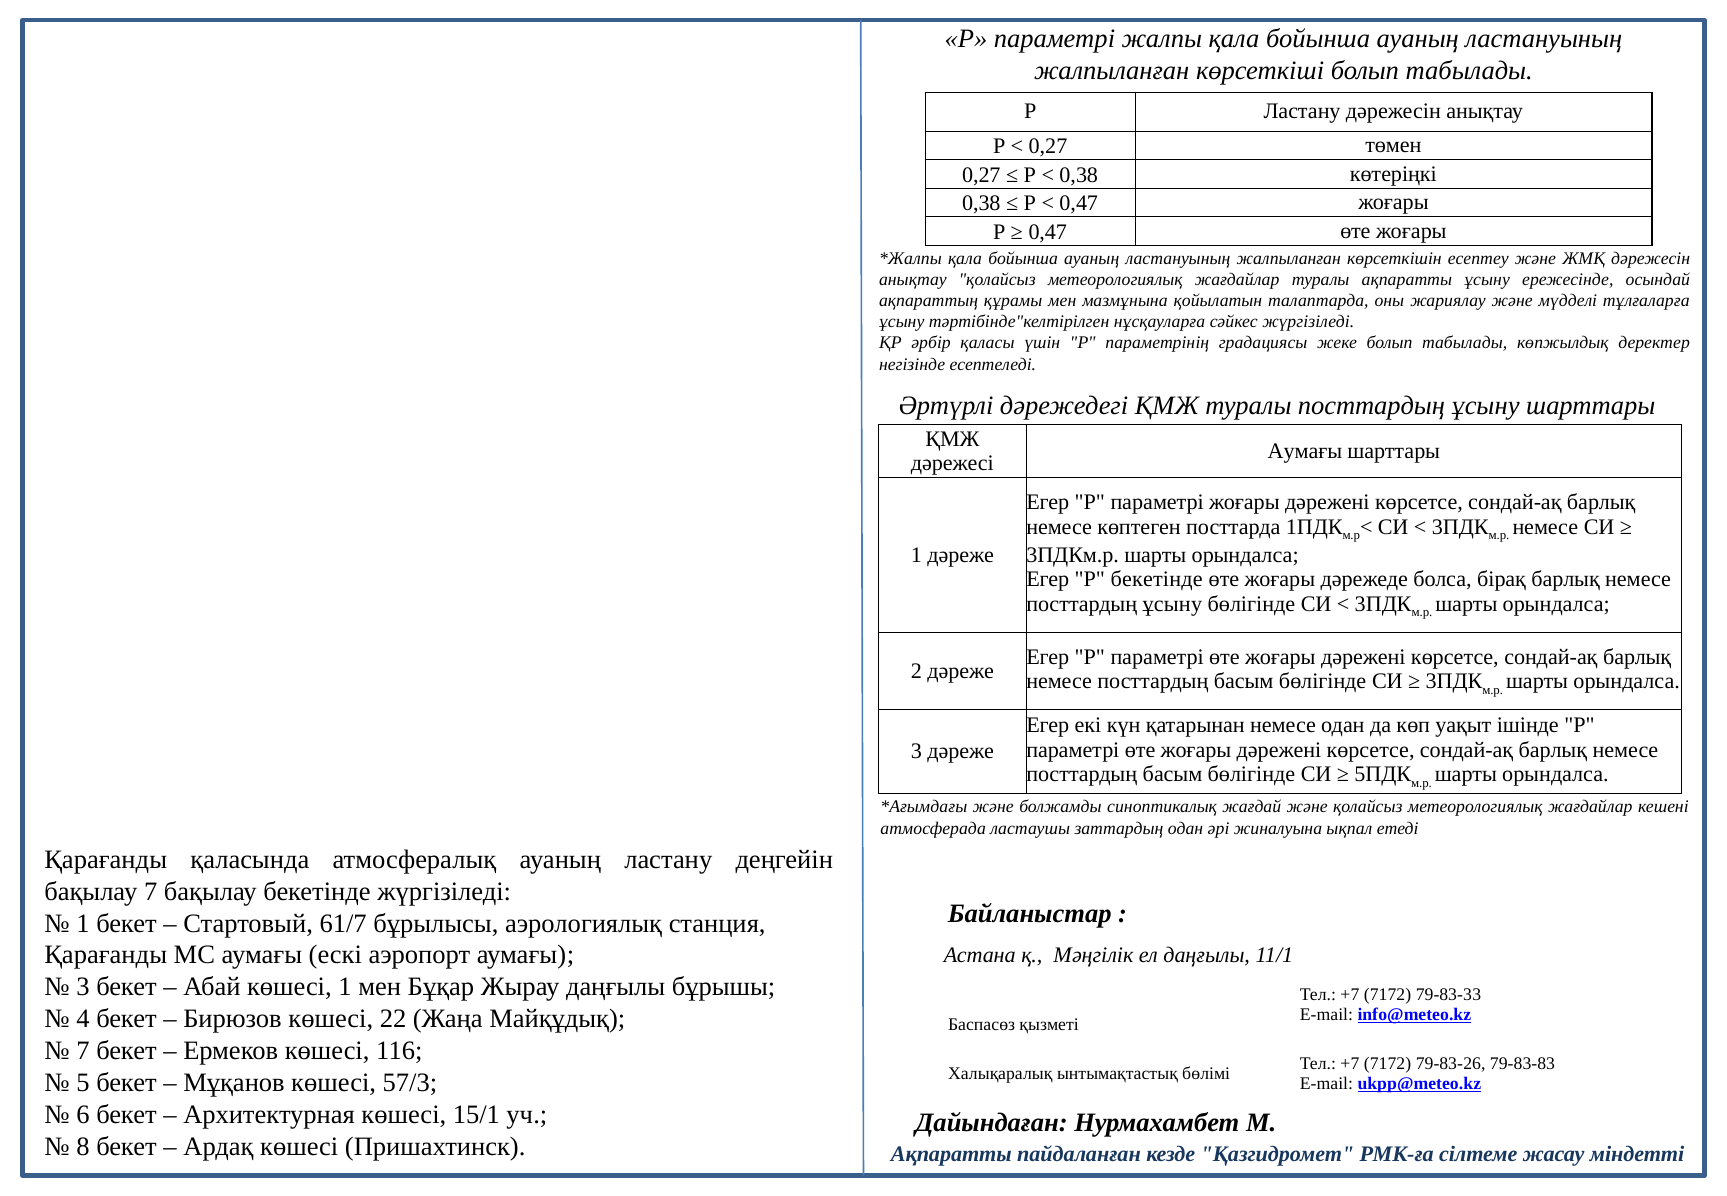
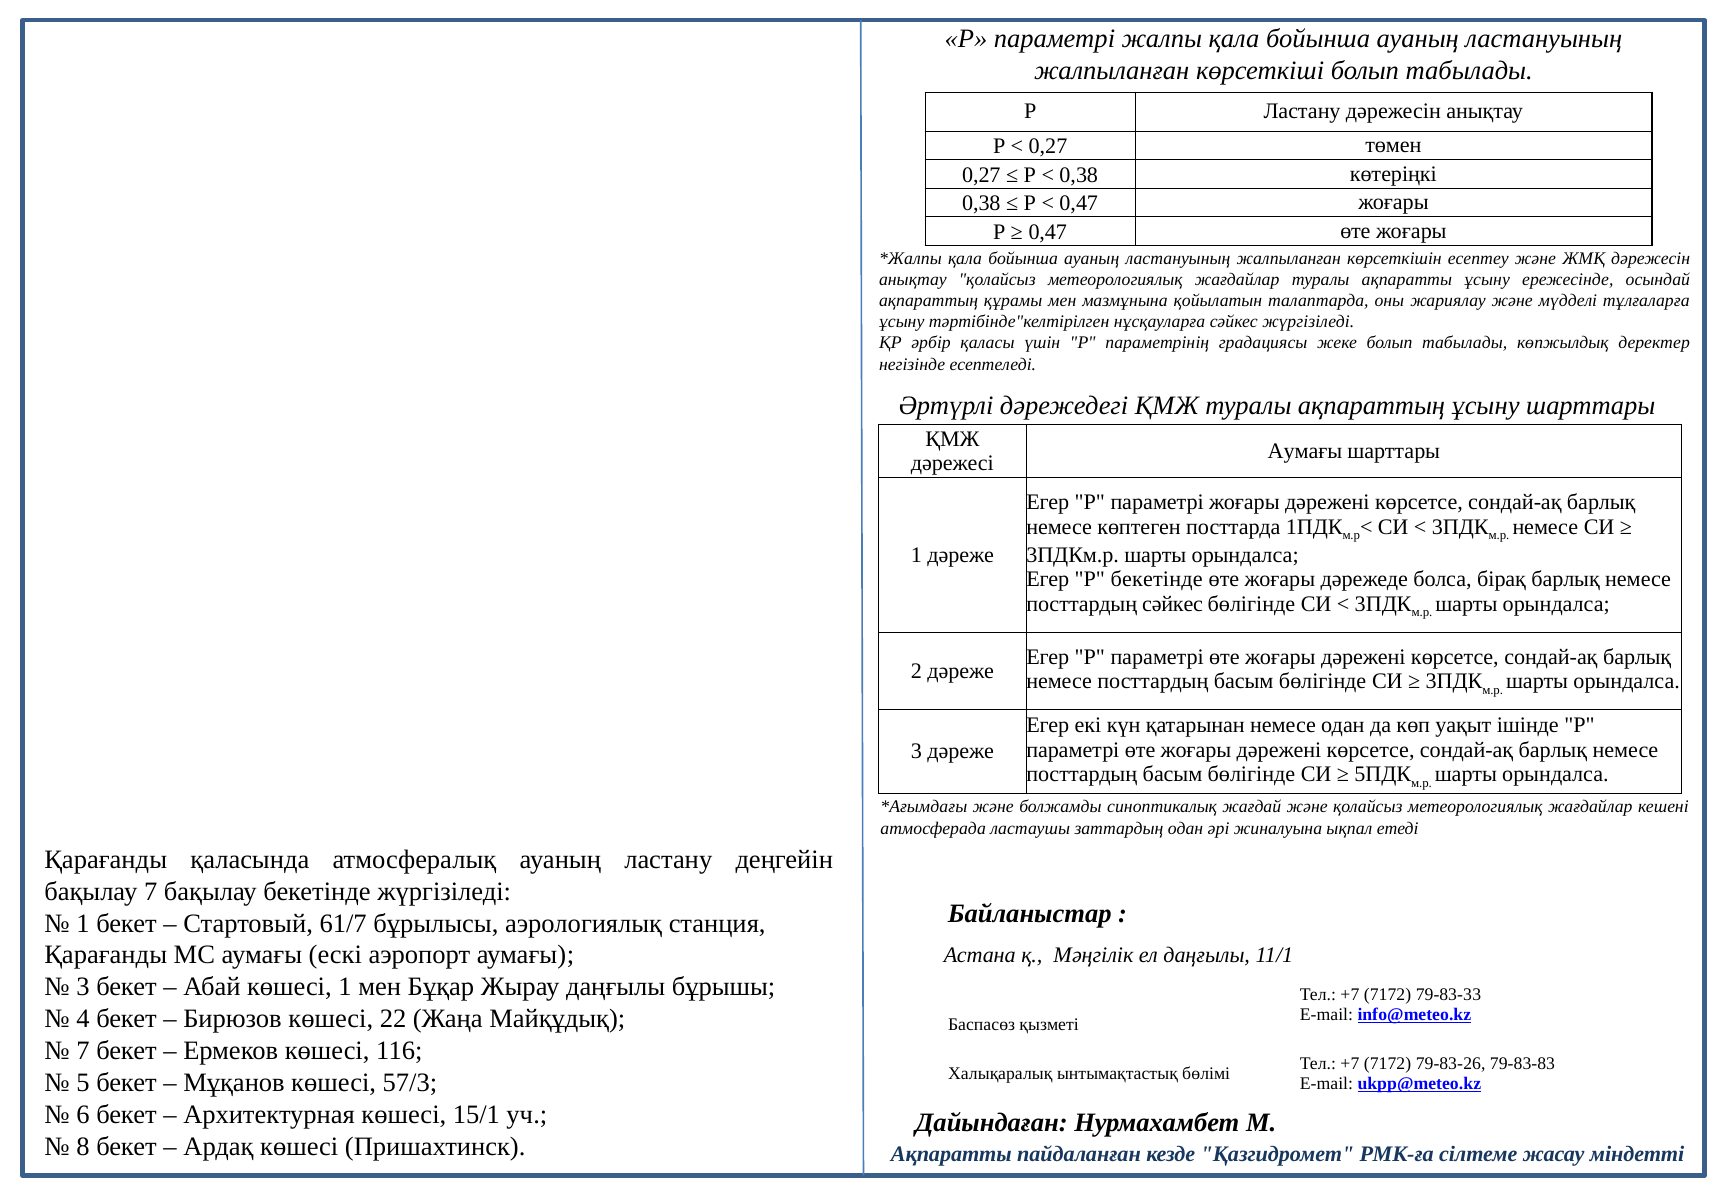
туралы посттардың: посттардың -> ақпараттың (1372, 406)
ұсыну: ұсыну -> сәйкес (1173, 604)
